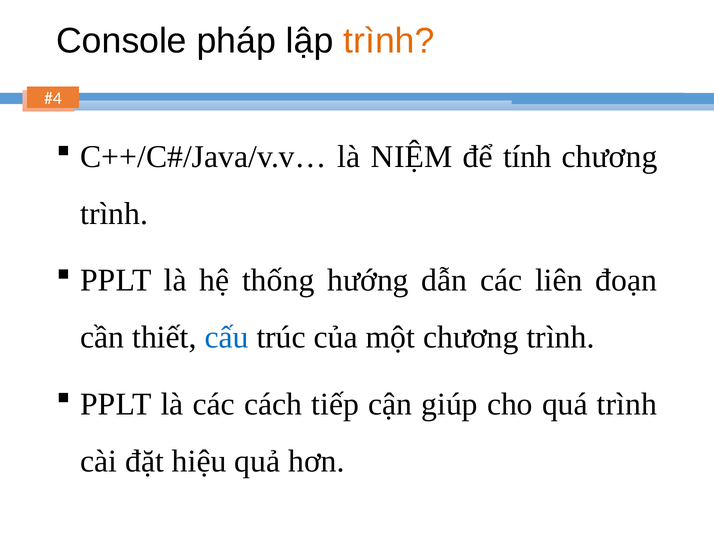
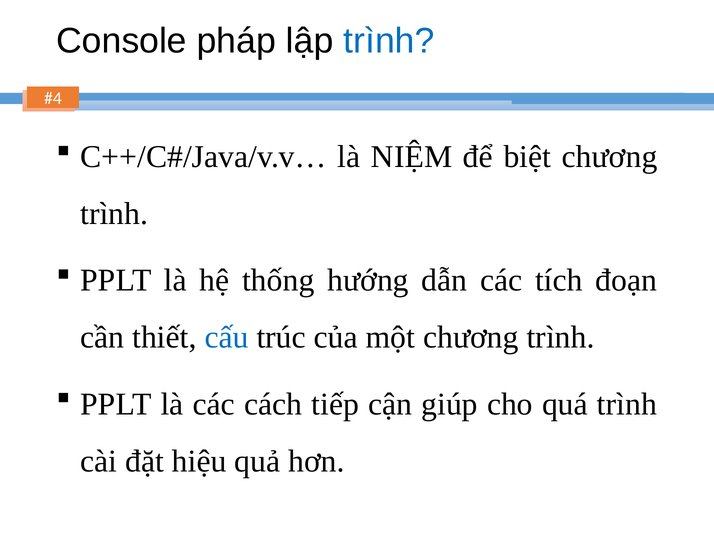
trình colour: orange -> blue (389, 41)
tính: tính -> biệt (527, 157)
liên: liên -> tích (559, 281)
